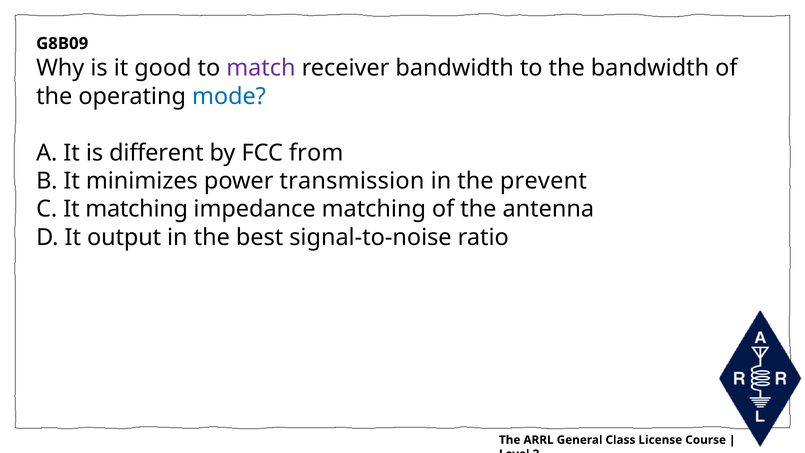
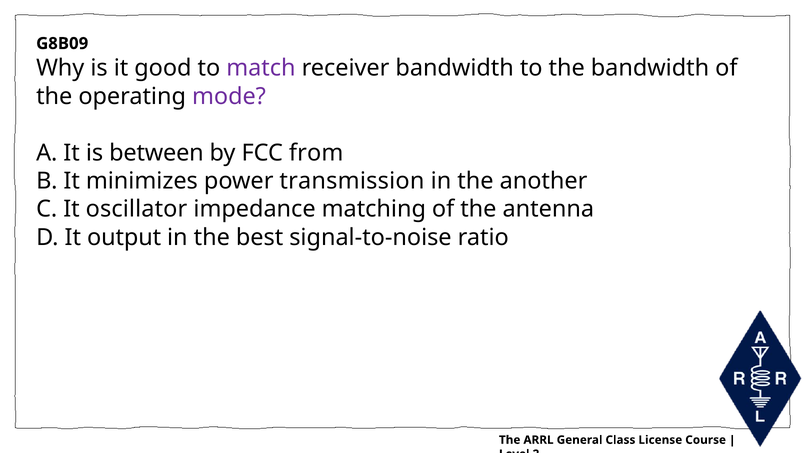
mode colour: blue -> purple (229, 96)
different: different -> between (156, 153)
prevent: prevent -> another (544, 181)
It matching: matching -> oscillator (136, 209)
